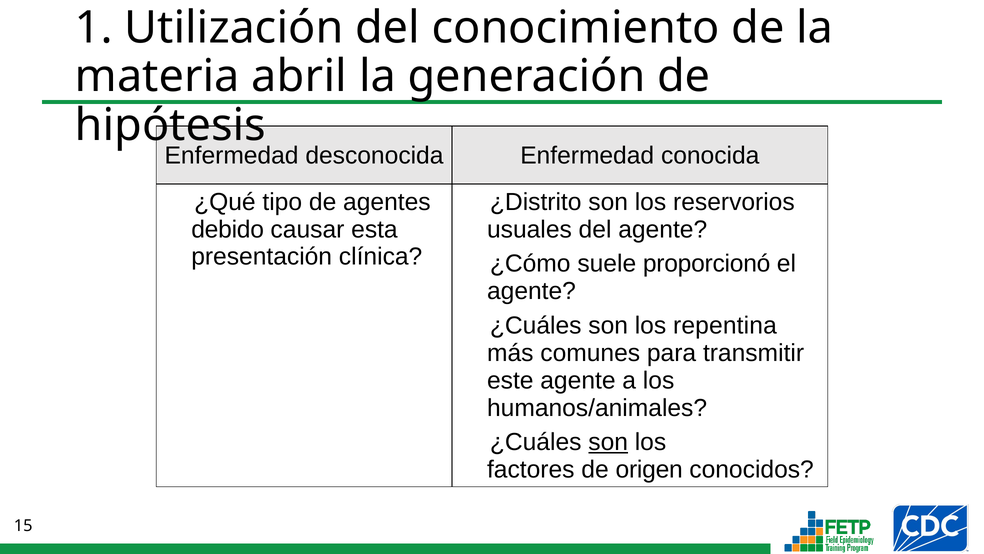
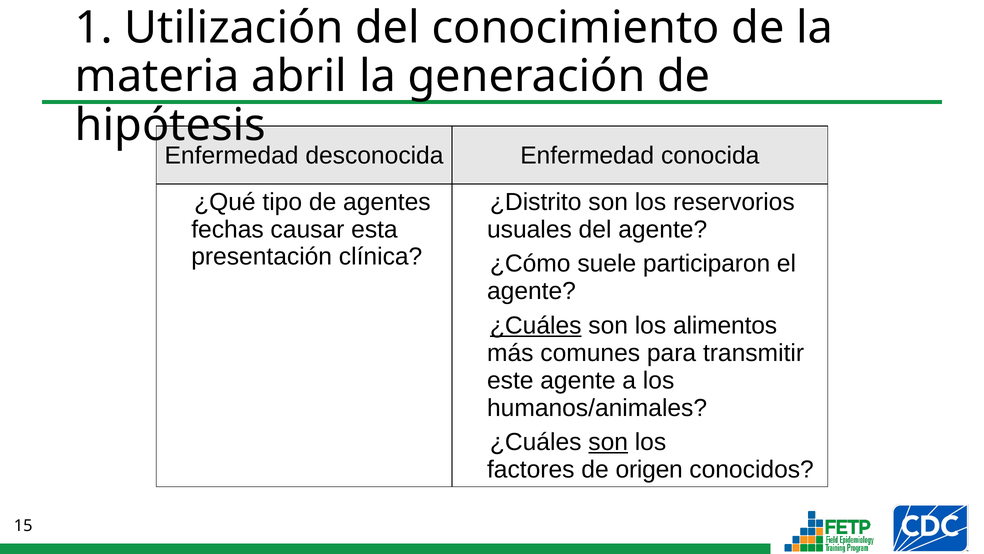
debido: debido -> fechas (228, 229)
proporcionó: proporcionó -> participaron (707, 264)
¿Cuáles underline: none -> present (536, 325)
repentina: repentina -> alimentos (725, 325)
